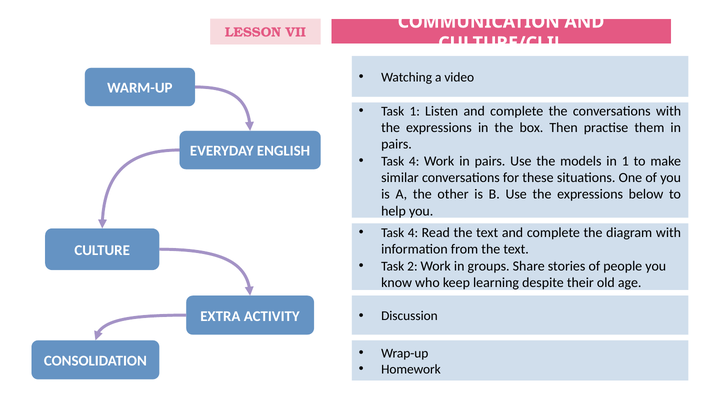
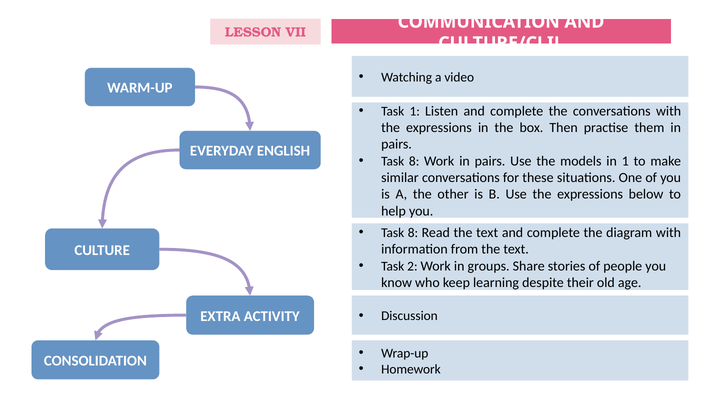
4: 4 -> 8 (414, 161)
4: 4 -> 8 (413, 233)
